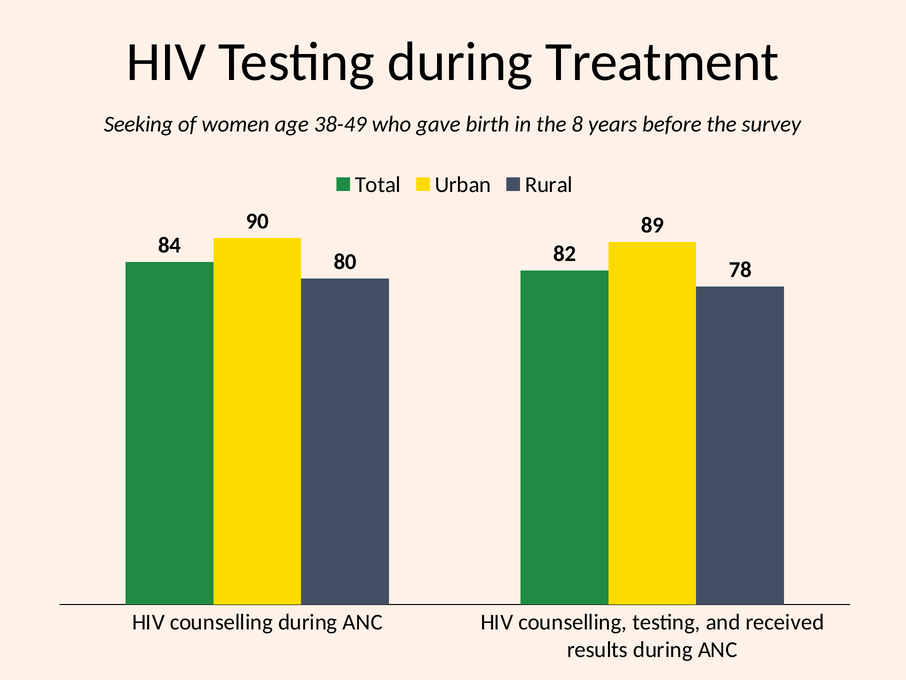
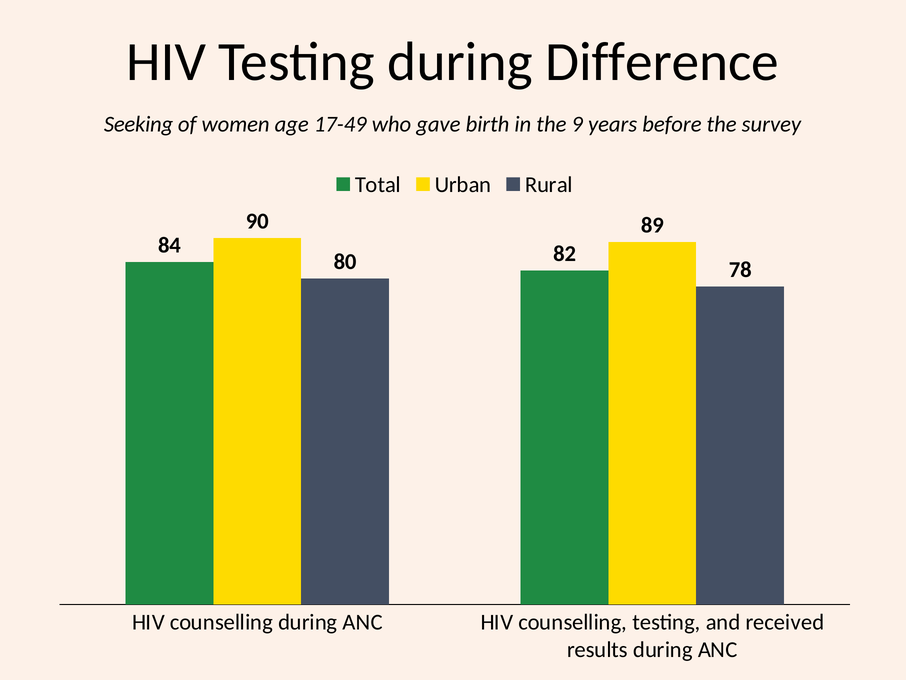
Treatment: Treatment -> Difference (662, 62)
38-49: 38-49 -> 17-49 (340, 124)
8: 8 -> 9 (577, 124)
